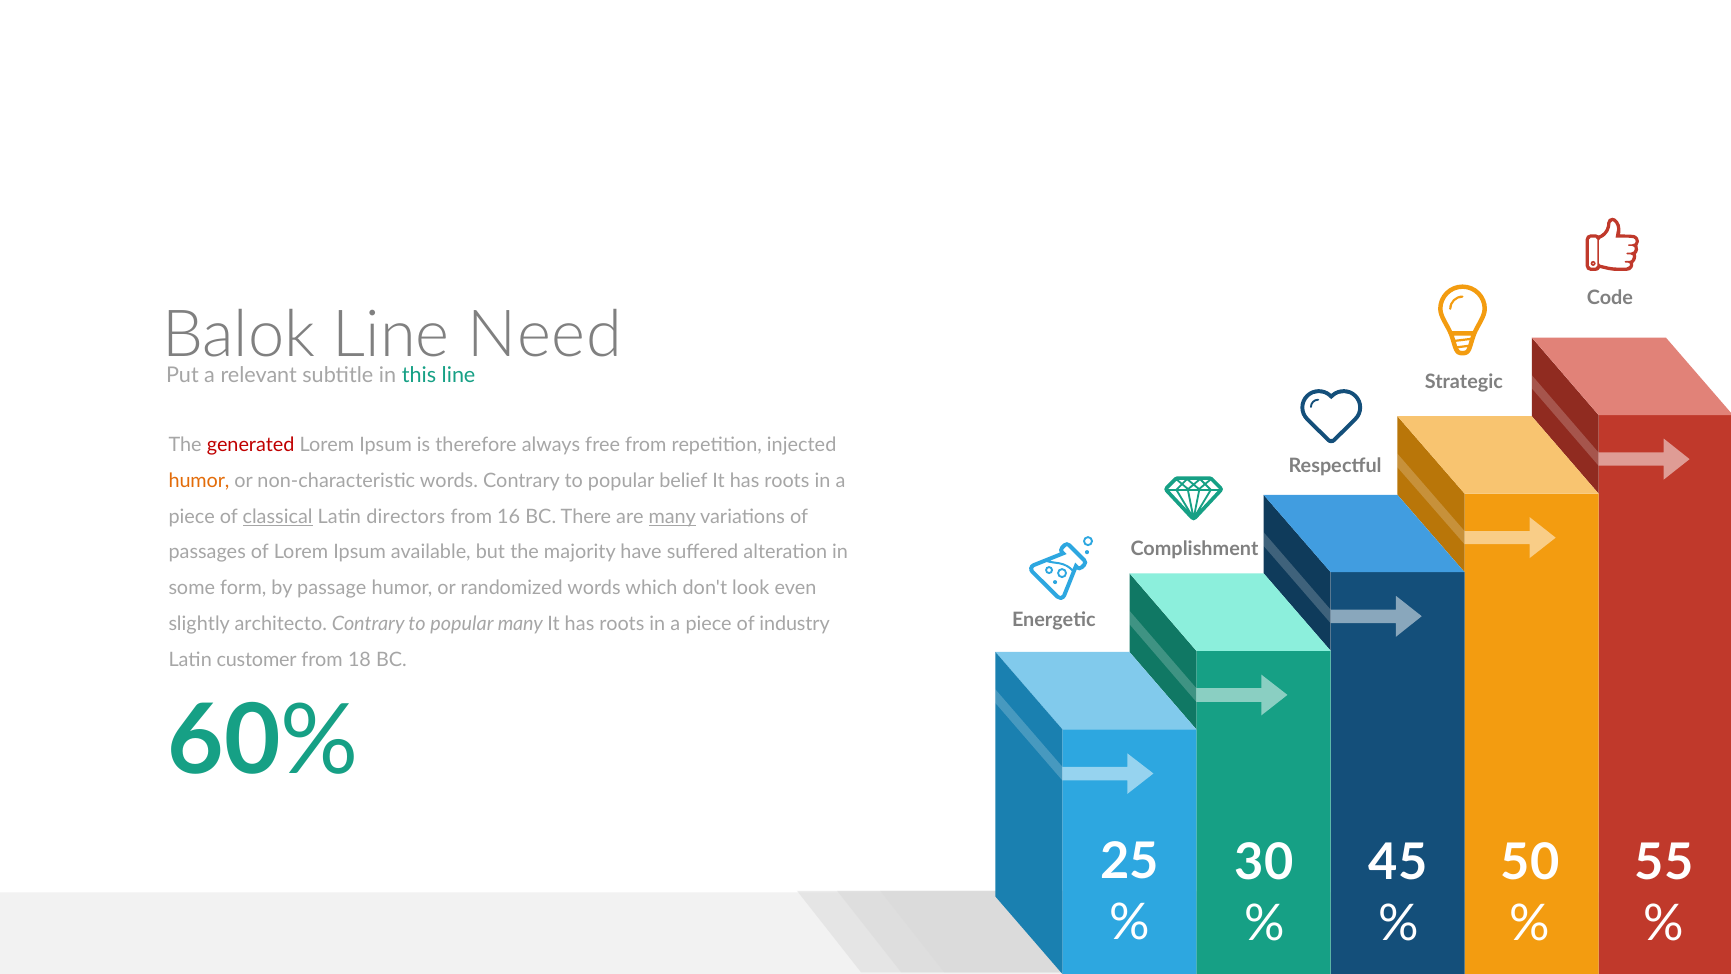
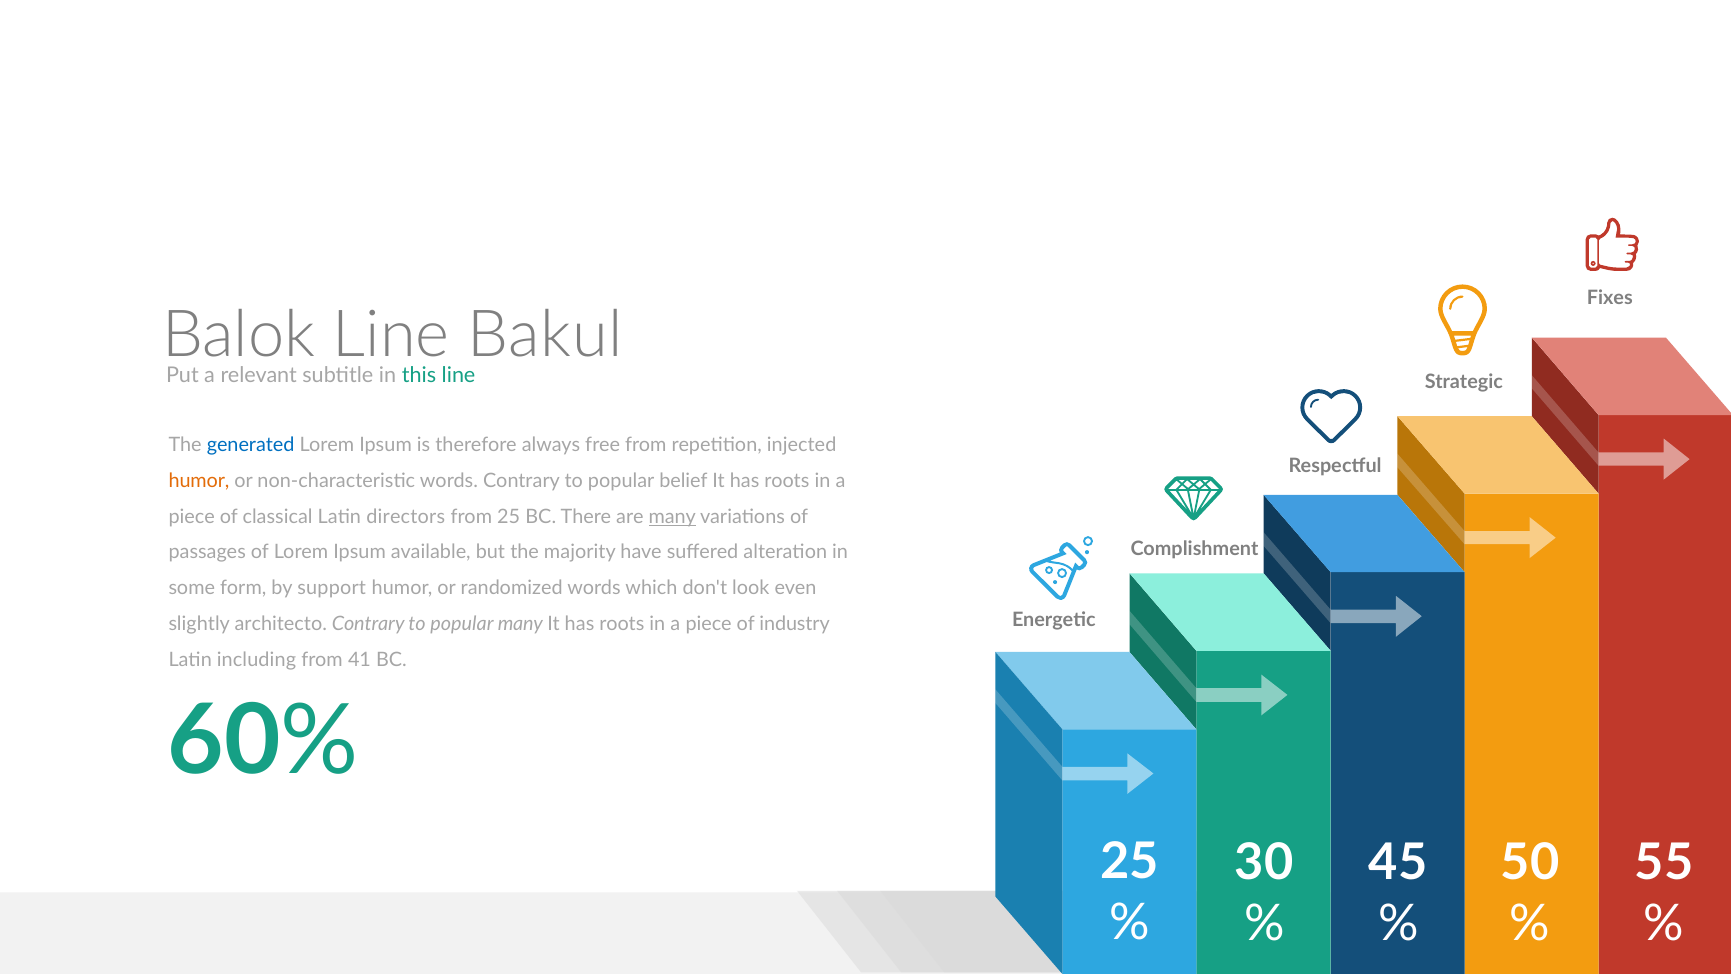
Code: Code -> Fixes (1610, 297)
Need: Need -> Bakul (545, 335)
generated colour: red -> blue (251, 445)
classical underline: present -> none (278, 516)
from 16: 16 -> 25 (509, 516)
passage: passage -> support (332, 588)
customer: customer -> including (256, 659)
18: 18 -> 41 (360, 659)
